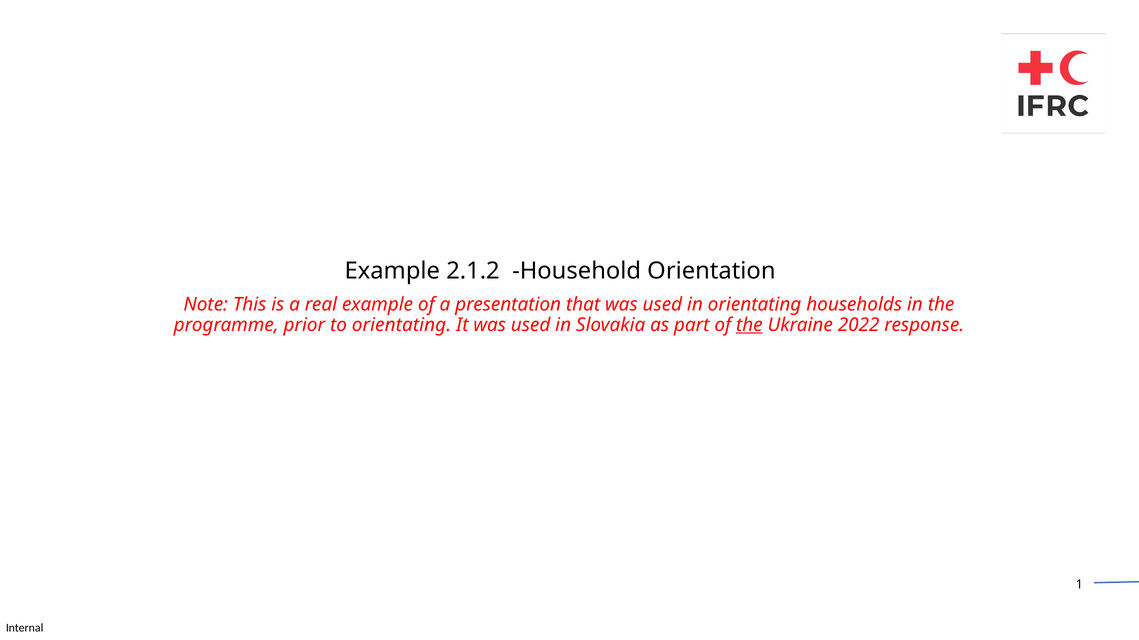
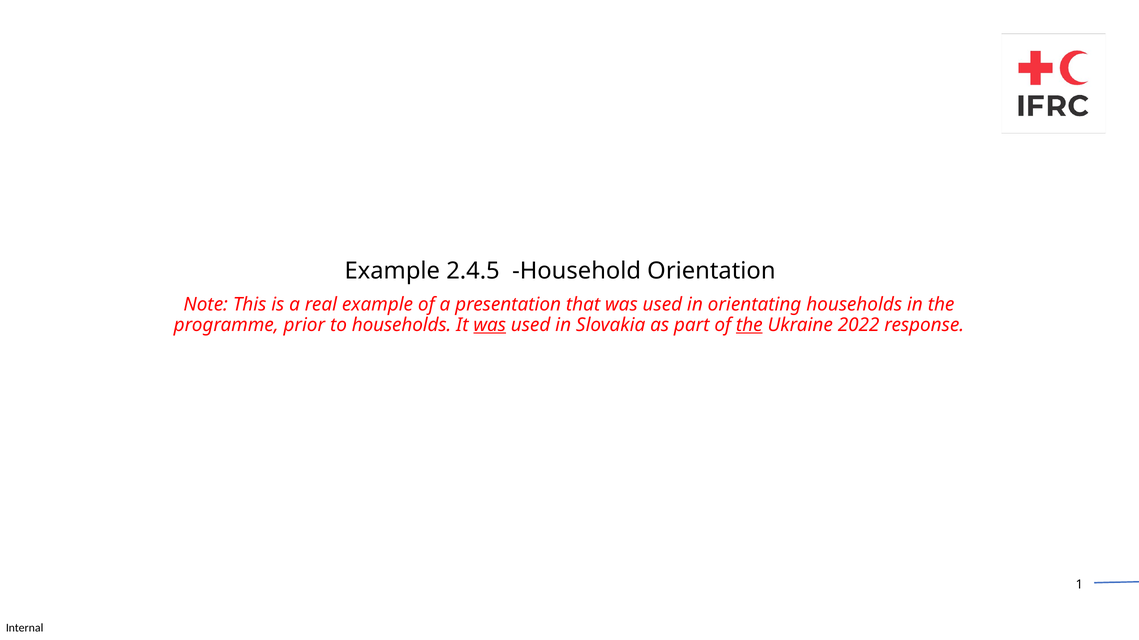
2.1.2: 2.1.2 -> 2.4.5 (473, 271)
to orientating: orientating -> households (402, 325)
was underline: none -> present (490, 325)
